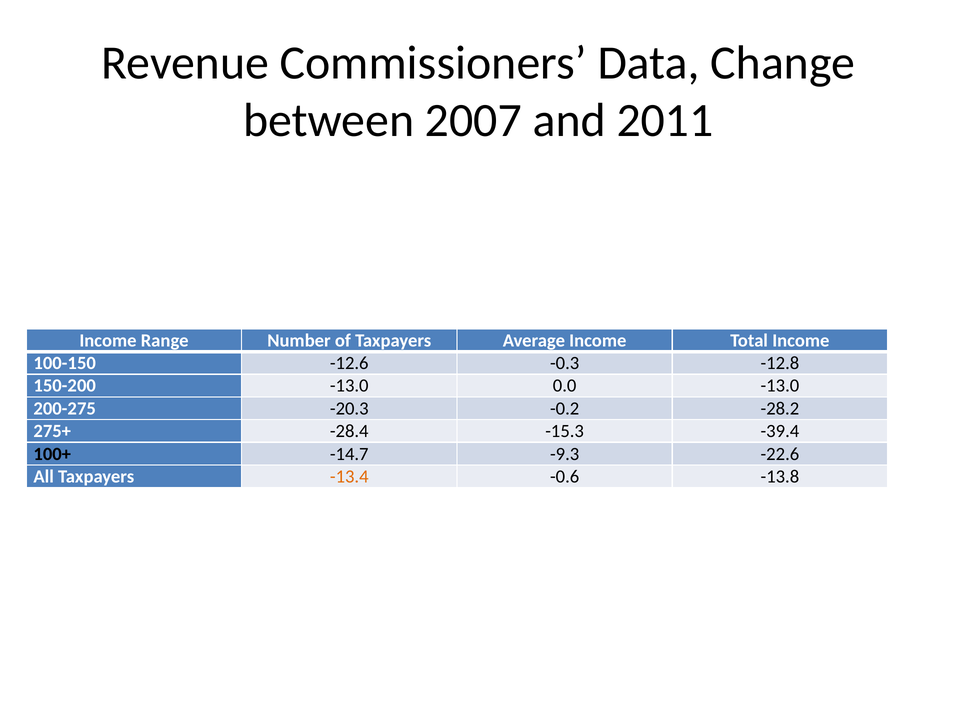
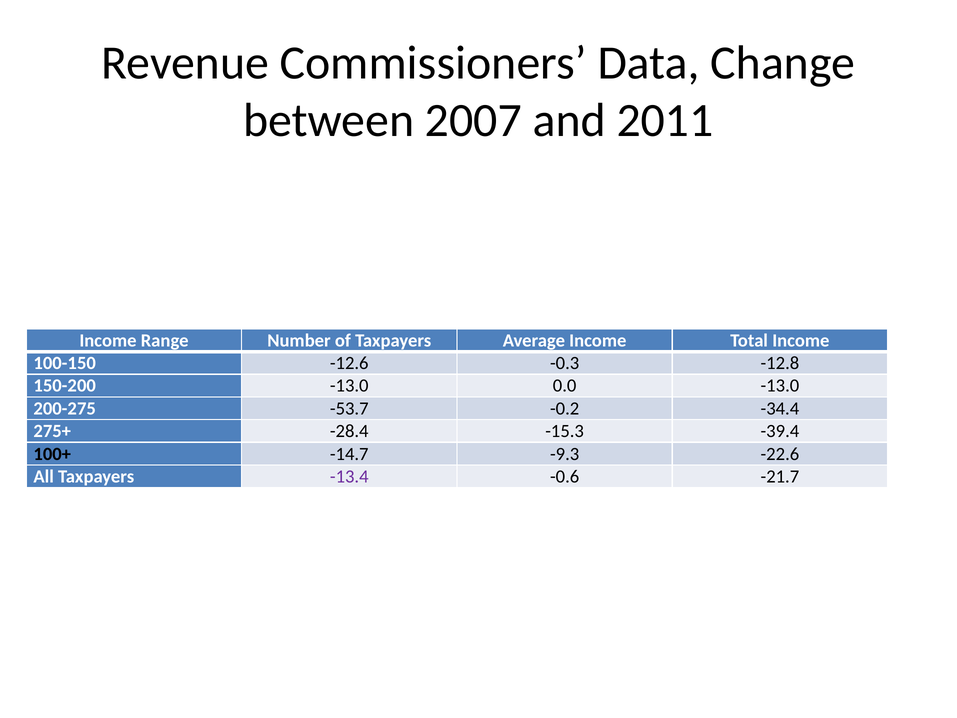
-20.3: -20.3 -> -53.7 (349, 408)
-28.2: -28.2 -> -34.4 (780, 408)
-13.4 colour: orange -> purple (349, 476)
-13.8: -13.8 -> -21.7 (780, 476)
